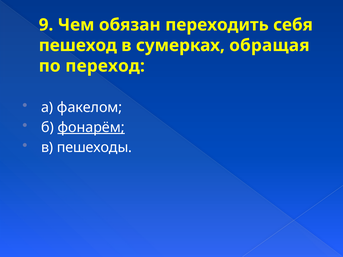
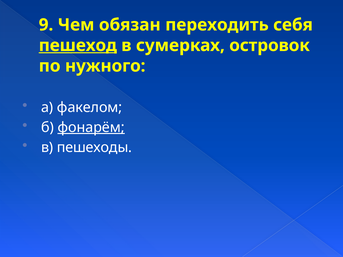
пешеход underline: none -> present (78, 45)
обращая: обращая -> островок (270, 45)
переход: переход -> нужного (105, 66)
